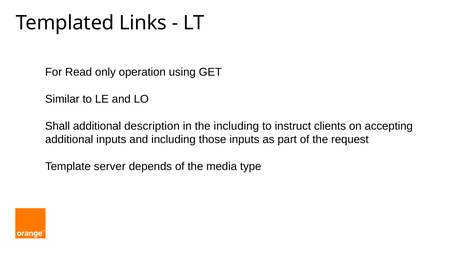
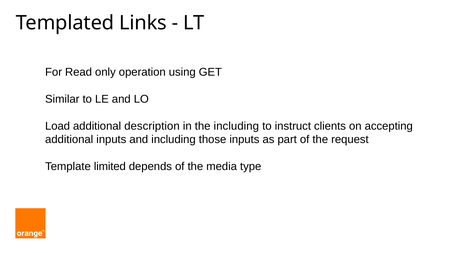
Shall: Shall -> Load (58, 126)
server: server -> limited (110, 167)
